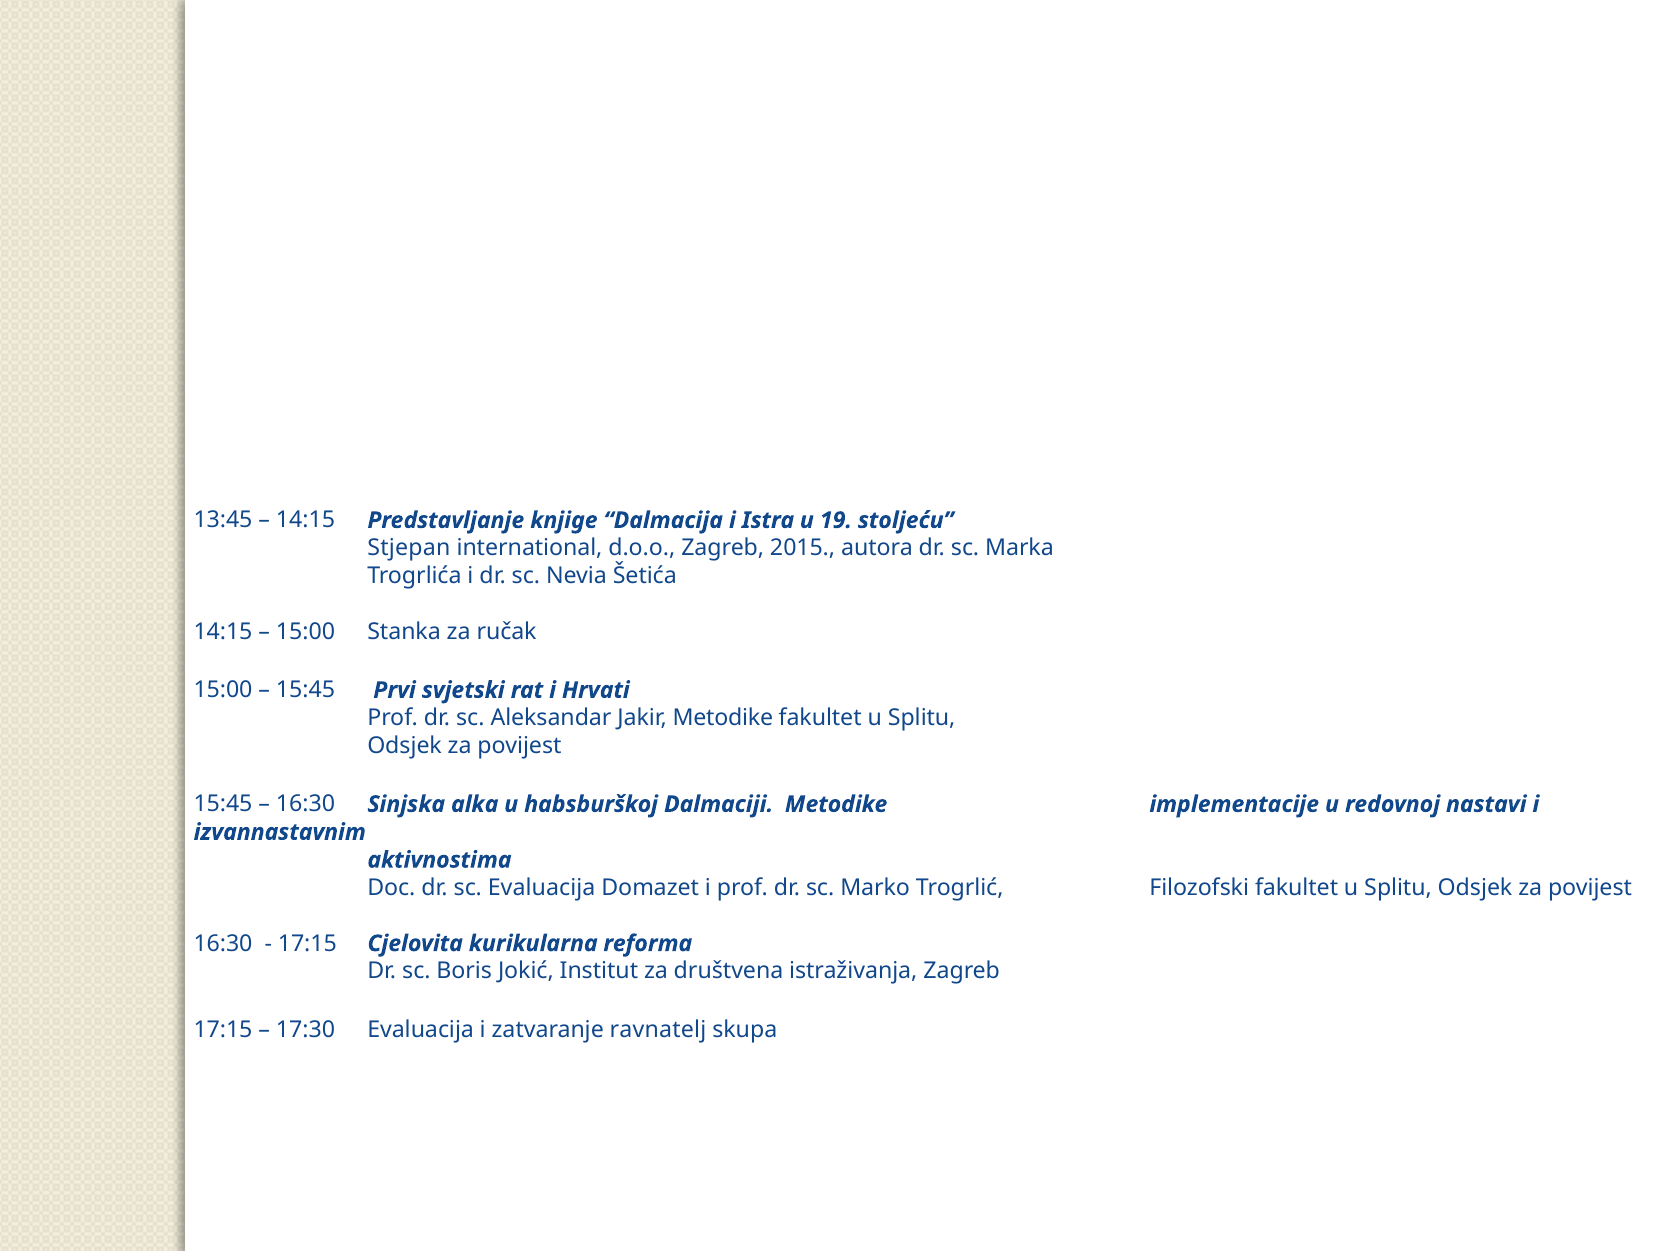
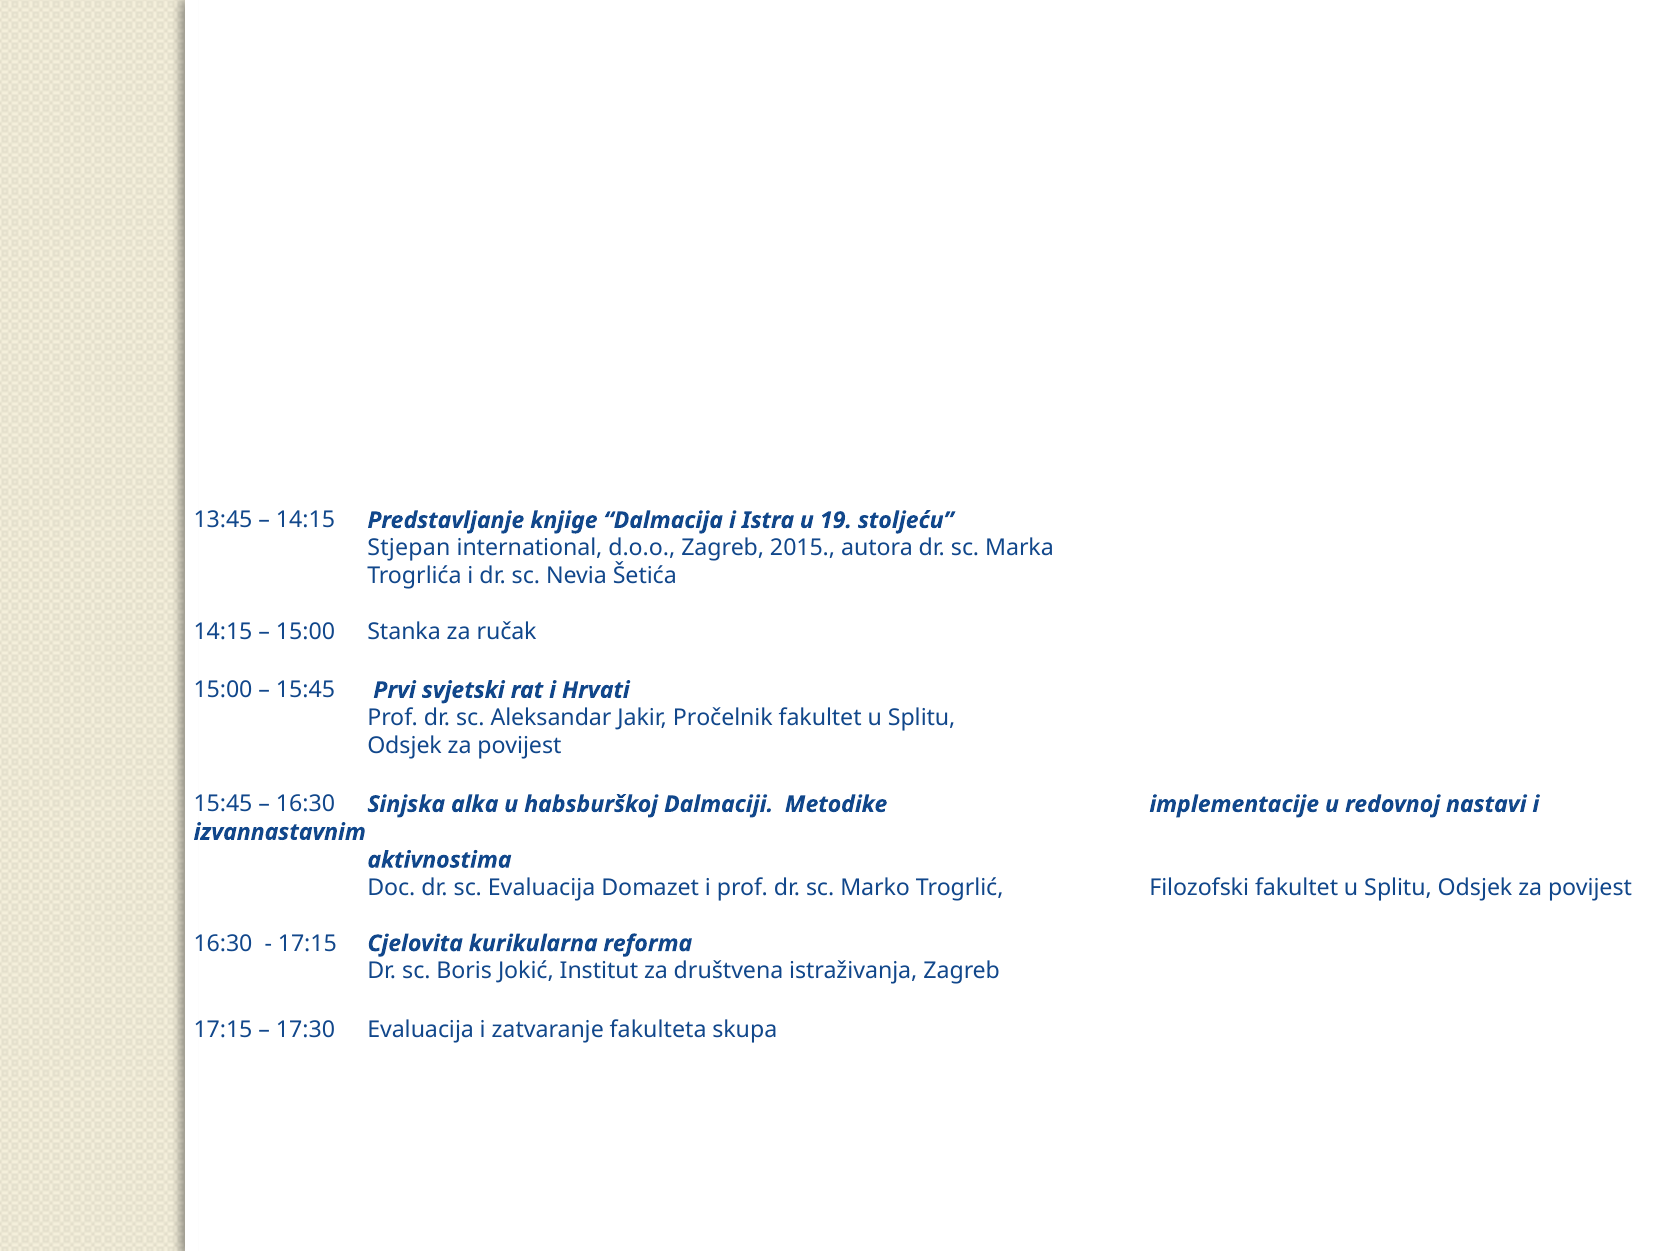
Jakir Metodike: Metodike -> Pročelnik (723, 718)
ravnatelj: ravnatelj -> fakulteta (658, 1030)
